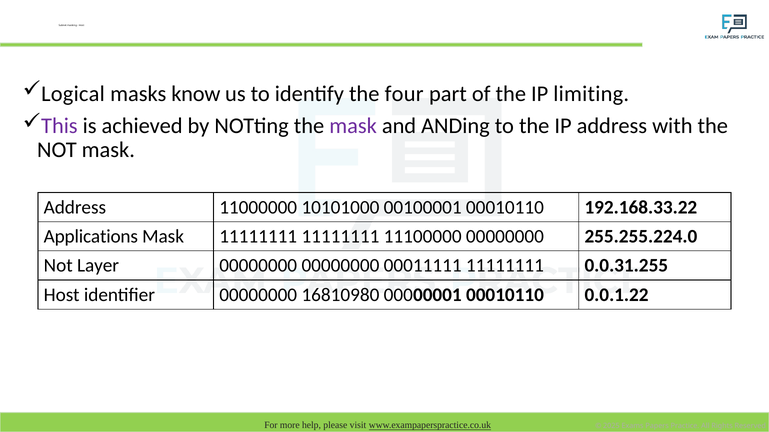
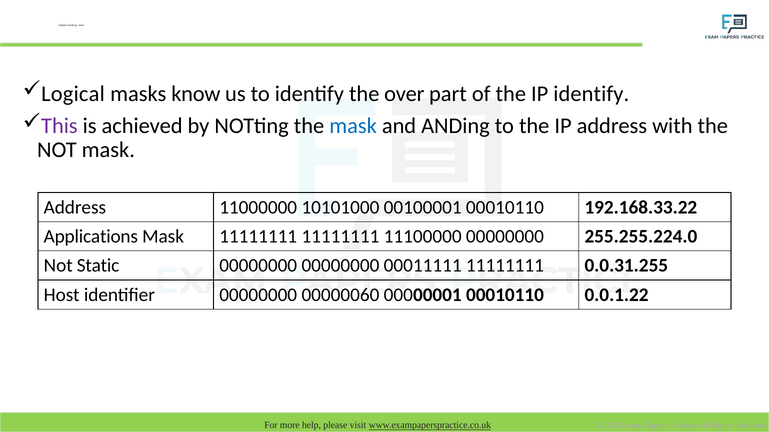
four: four -> over (404, 94)
IP limiting: limiting -> identify (591, 94)
mask colour: purple -> blue (353, 126)
Layer: Layer -> Static (98, 266)
16810980: 16810980 -> 00000060 (340, 295)
